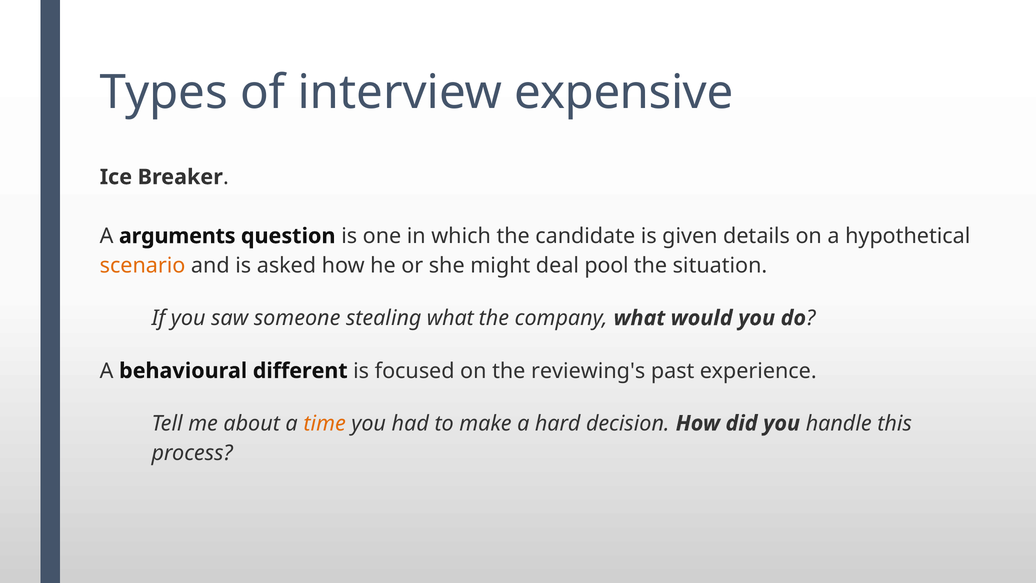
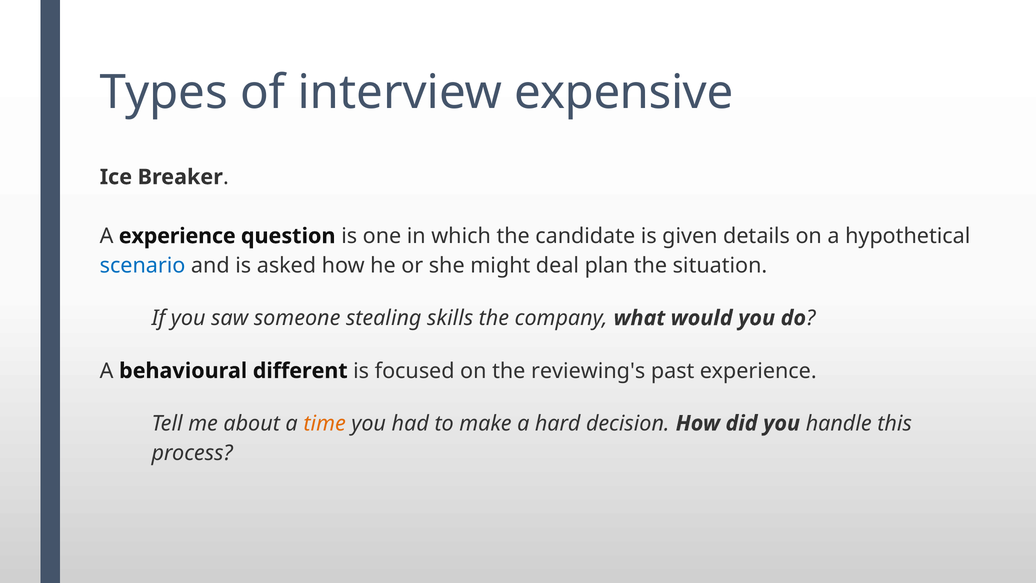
A arguments: arguments -> experience (177, 236)
scenario colour: orange -> blue (143, 265)
pool: pool -> plan (607, 265)
stealing what: what -> skills (450, 318)
